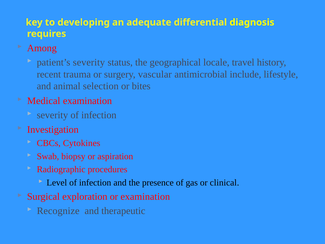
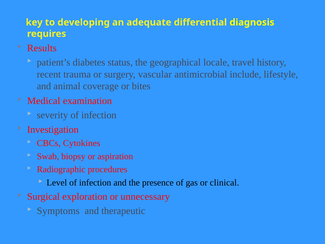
Among: Among -> Results (42, 48)
patient’s severity: severity -> diabetes (89, 62)
selection: selection -> coverage (101, 86)
or examination: examination -> unnecessary (145, 196)
Recognize: Recognize -> Symptoms (58, 211)
